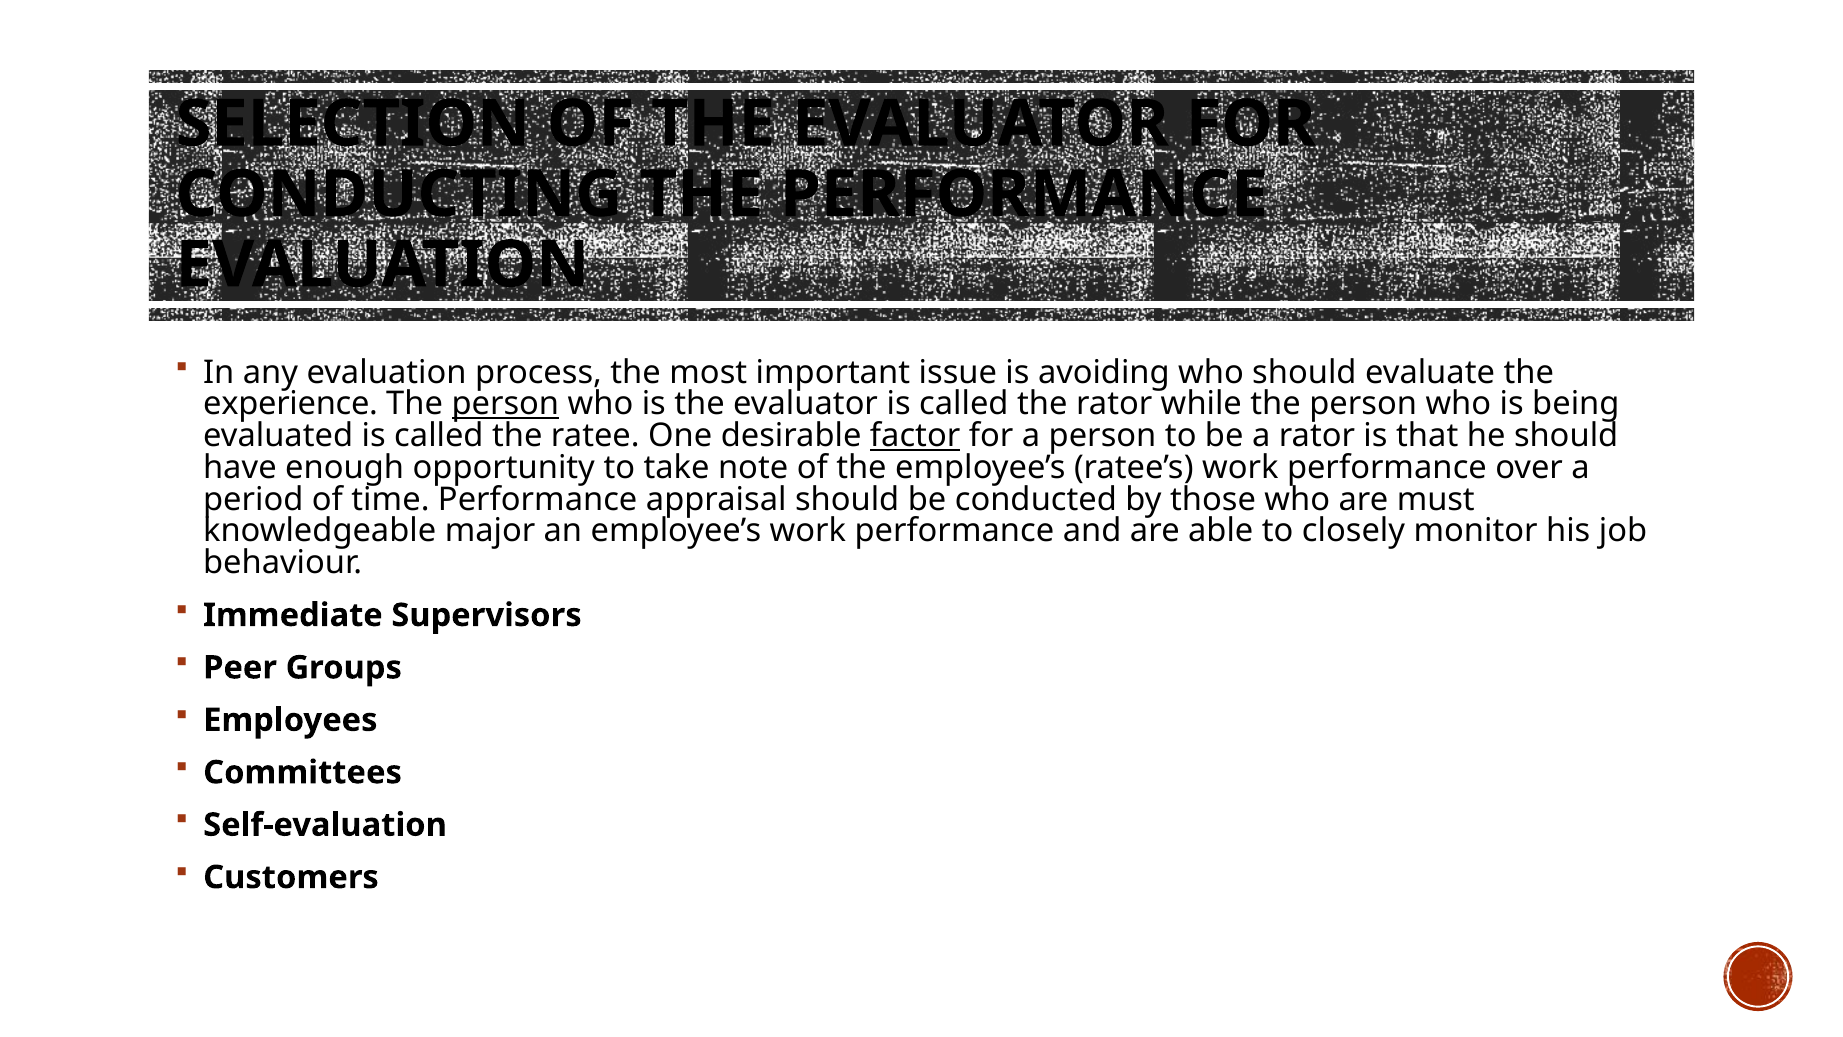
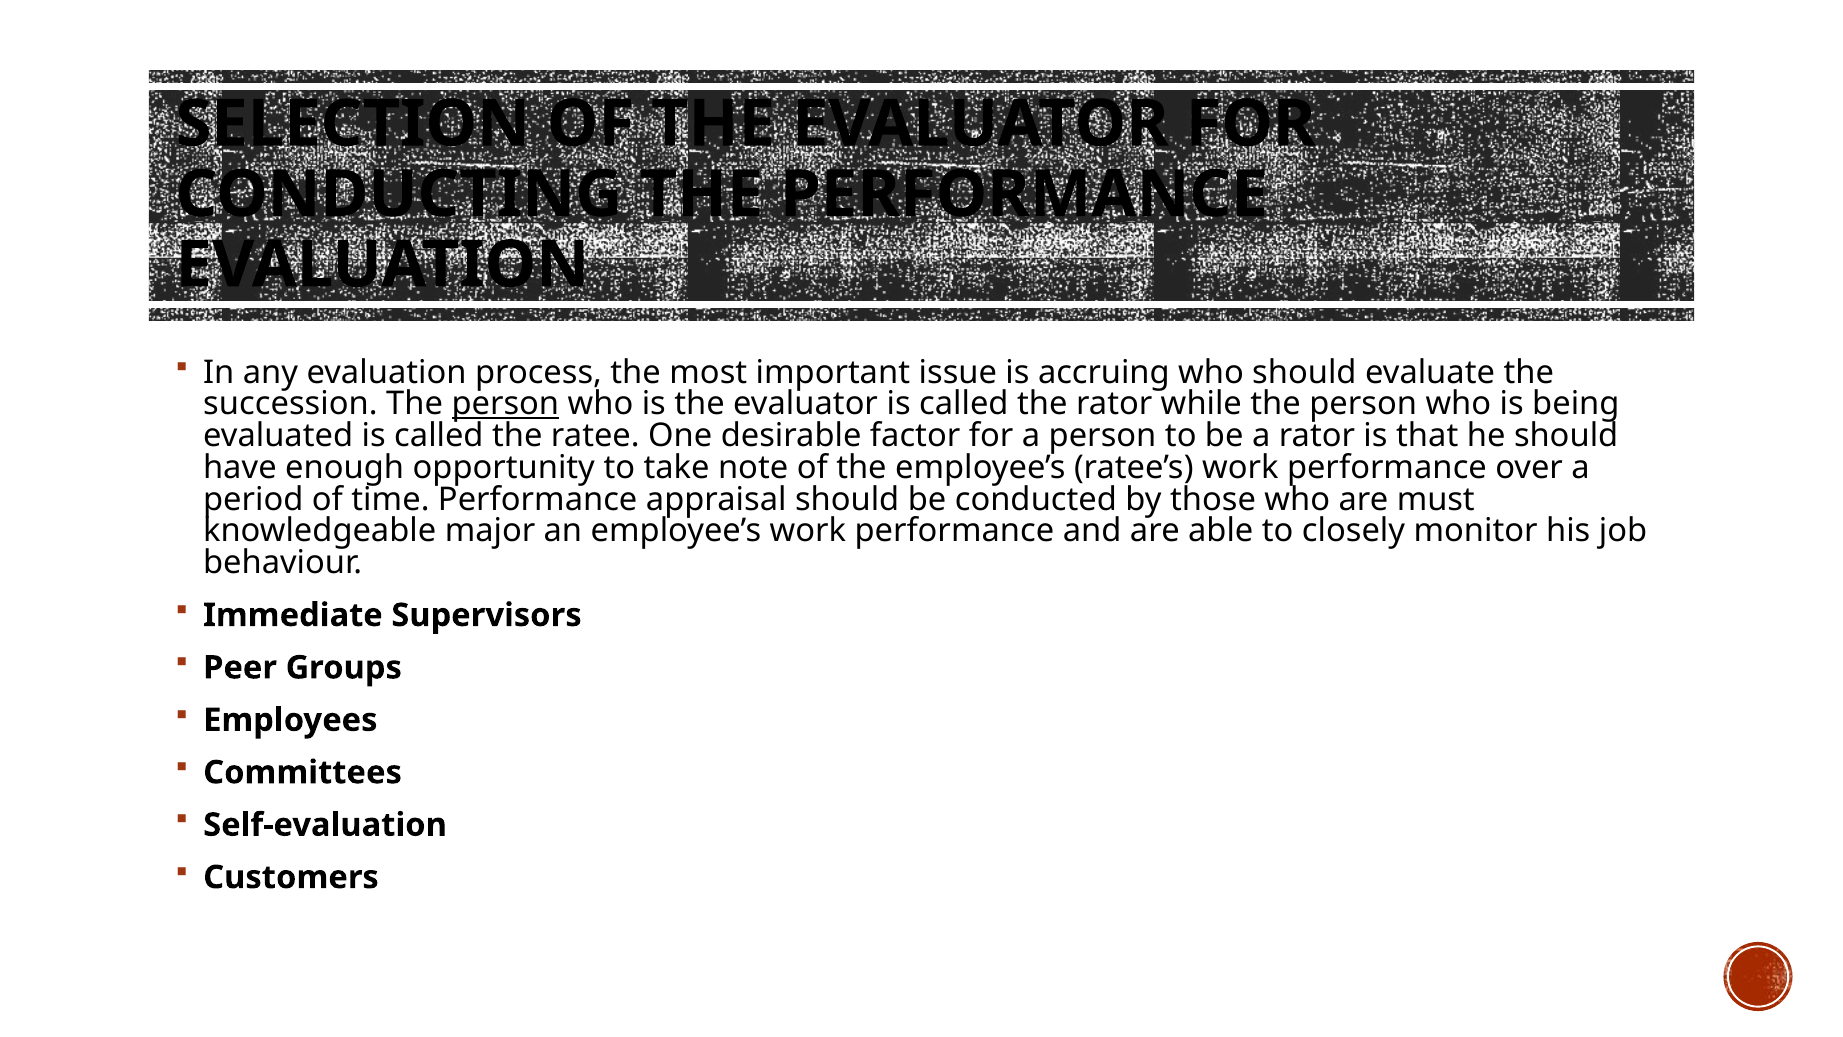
avoiding: avoiding -> accruing (1104, 372)
experience: experience -> succession (290, 404)
factor underline: present -> none (915, 436)
